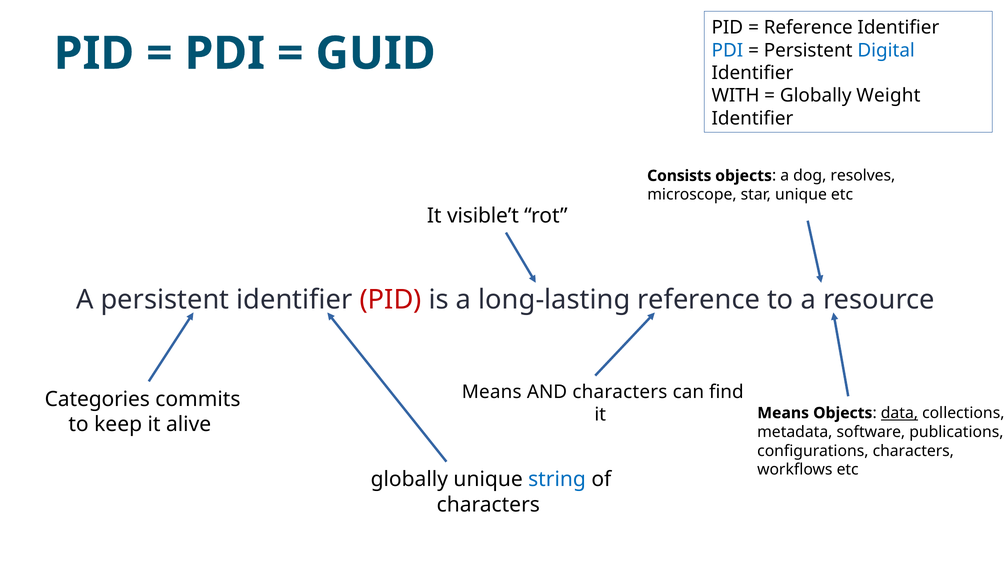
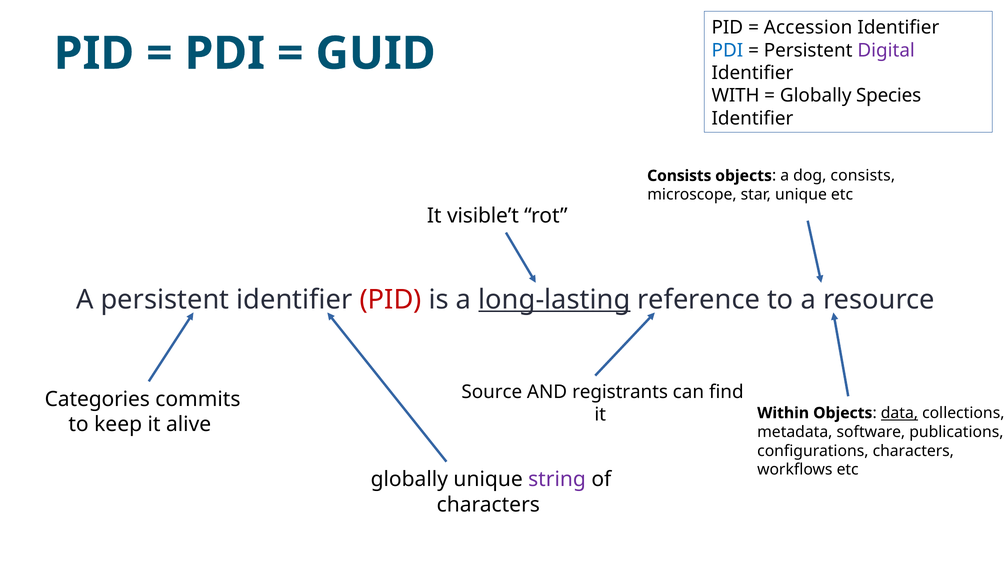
Reference: Reference -> Accession (808, 28)
Digital colour: blue -> purple (886, 50)
Weight: Weight -> Species (889, 96)
dog resolves: resolves -> consists (863, 176)
long-lasting underline: none -> present (554, 300)
Means: Means -> Source (492, 392)
AND characters: characters -> registrants (620, 392)
Means: Means -> Within (783, 413)
string colour: blue -> purple (557, 479)
